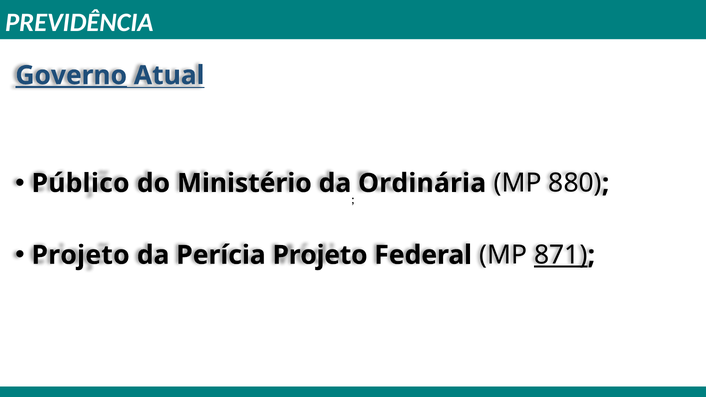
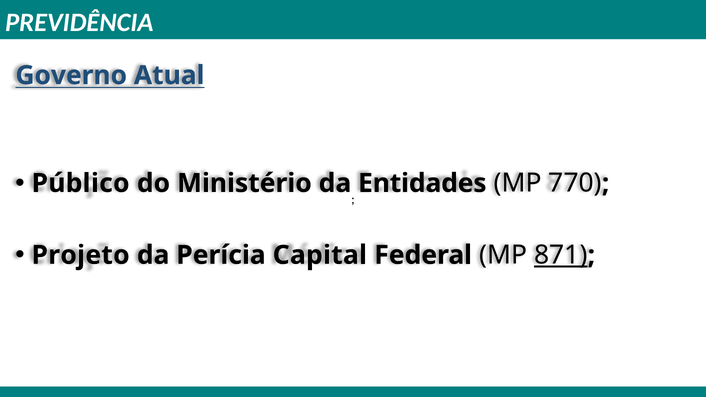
Governo underline: present -> none (71, 75)
Ordinária: Ordinária -> Entidades (422, 183)
880: 880 -> 770 (575, 183)
Perícia Projeto: Projeto -> Capital (320, 255)
